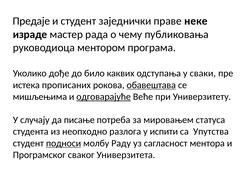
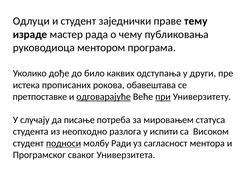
Предаје: Предаје -> Одлуци (31, 21)
неке: неке -> тему (196, 21)
сваки: сваки -> други (203, 74)
обавештава underline: present -> none (151, 85)
мишљењима: мишљењима -> претпоставке (40, 97)
при underline: none -> present (163, 97)
Упутства: Упутства -> Високом (211, 132)
Раду: Раду -> Ради (121, 144)
